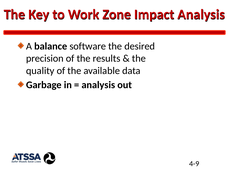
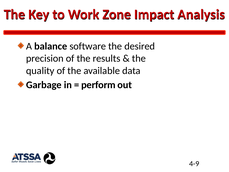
analysis: analysis -> perform (98, 85)
